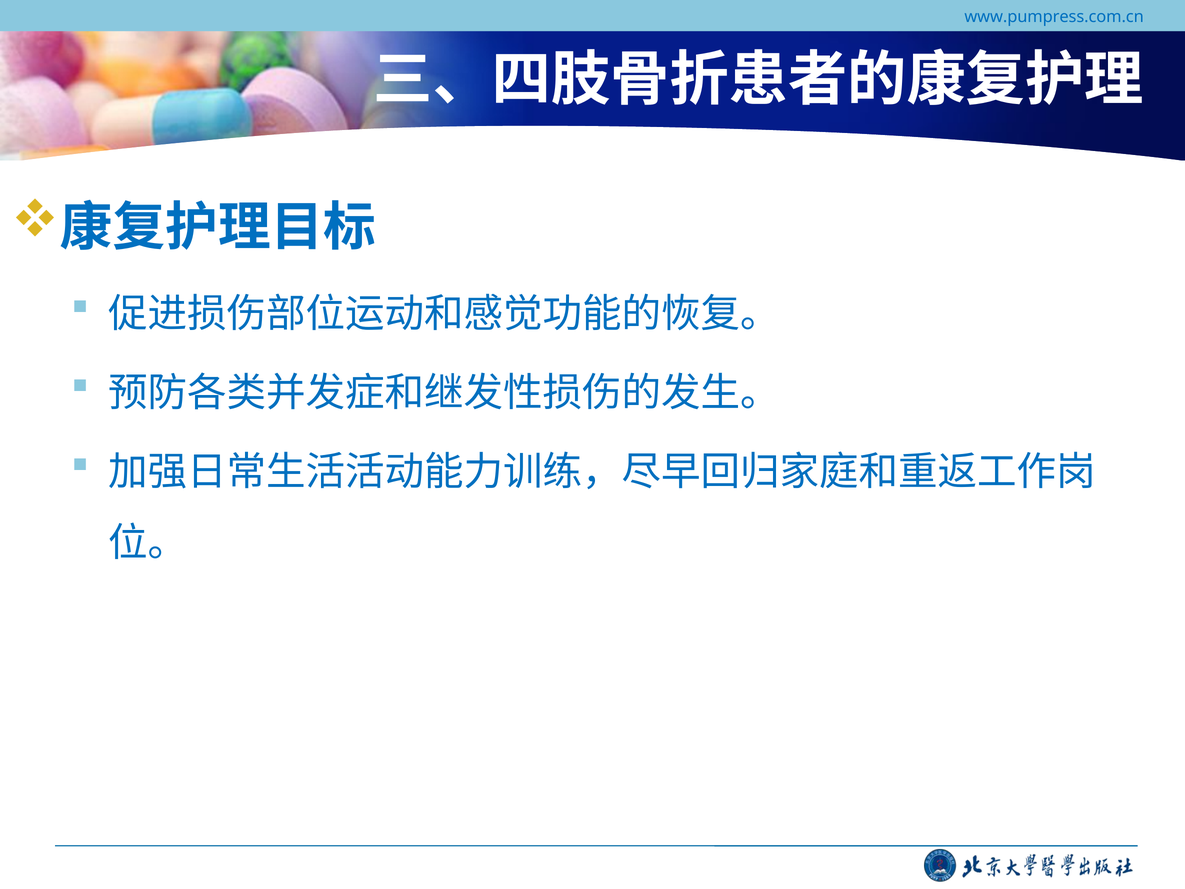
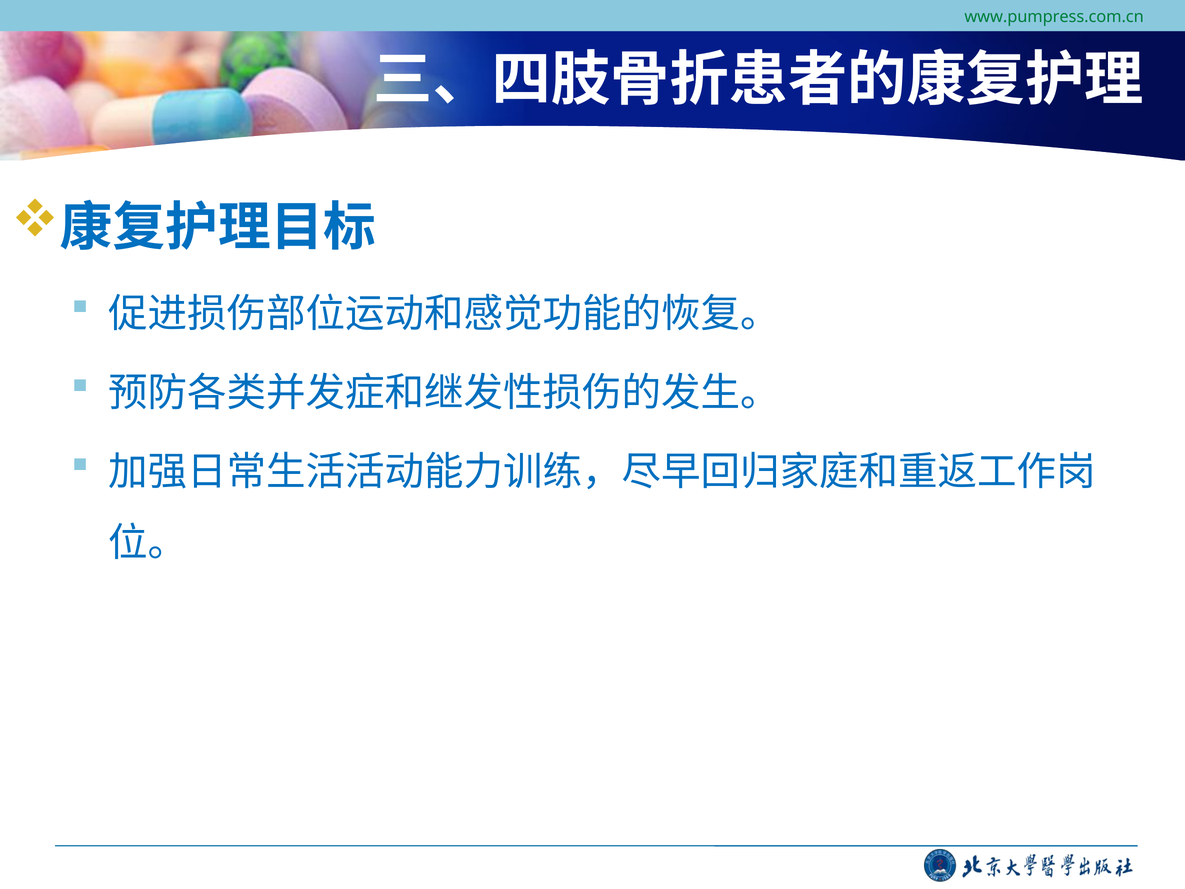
www.pumpress.com.cn colour: blue -> green (1054, 17)
